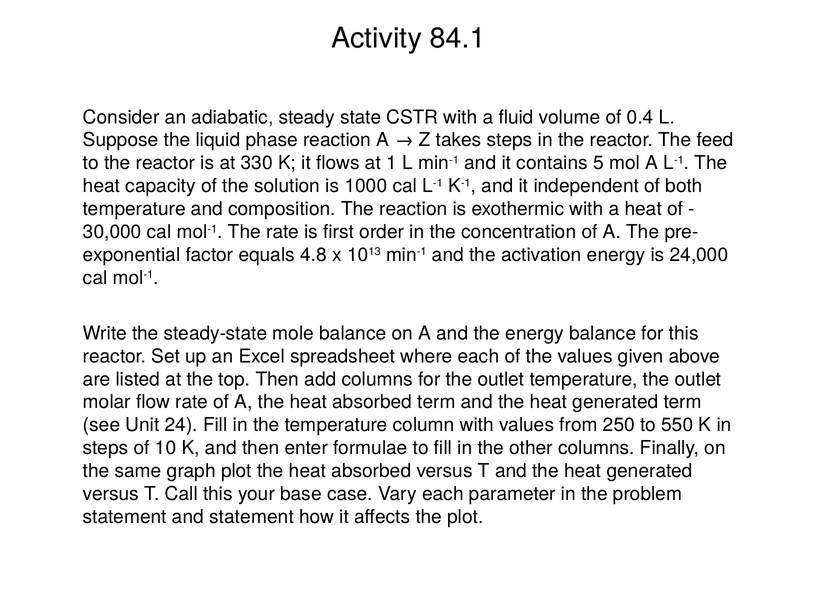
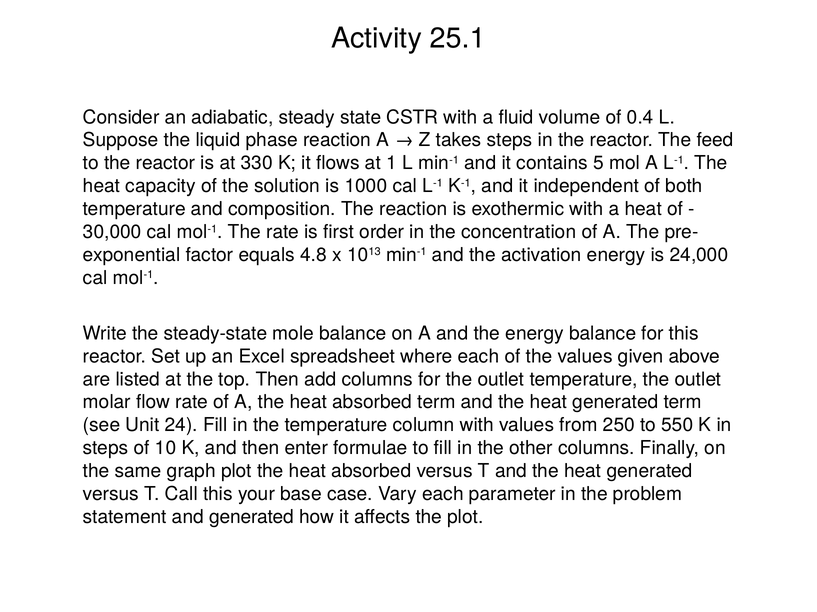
84.1: 84.1 -> 25.1 (458, 38)
and statement: statement -> generated (252, 518)
